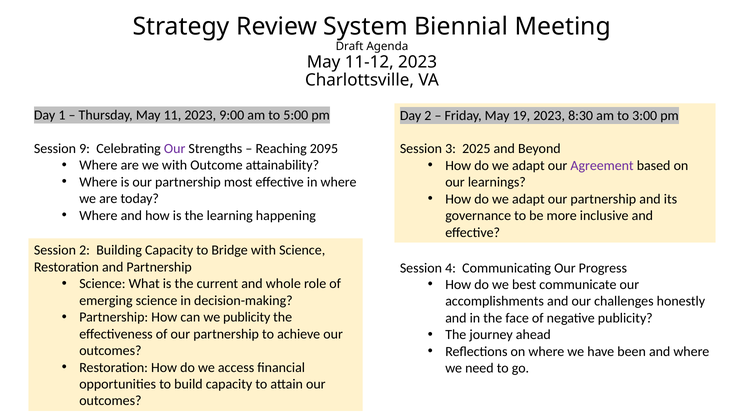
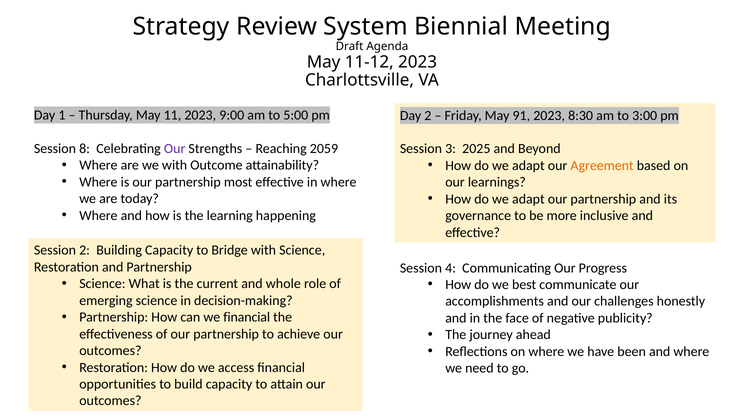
19: 19 -> 91 (521, 116)
9: 9 -> 8 (85, 149)
2095: 2095 -> 2059 (324, 149)
Agreement colour: purple -> orange (602, 166)
we publicity: publicity -> financial (247, 318)
